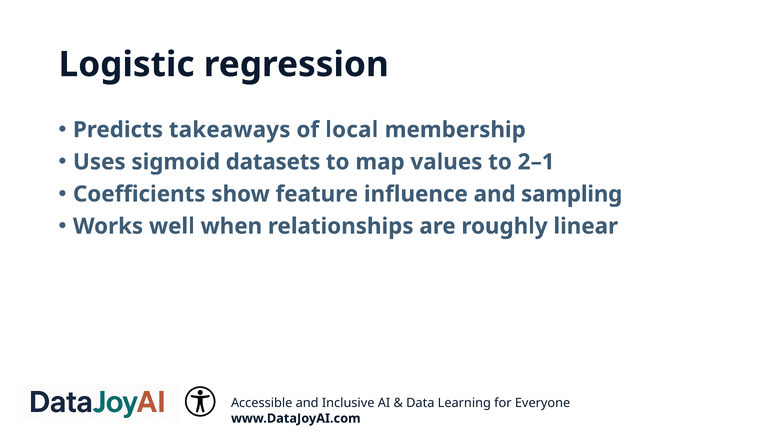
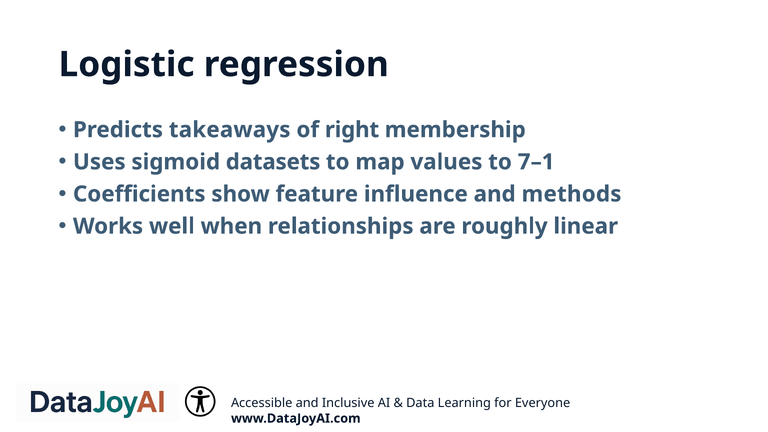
local: local -> right (352, 130)
2–1: 2–1 -> 7–1 (536, 162)
sampling: sampling -> methods (571, 194)
